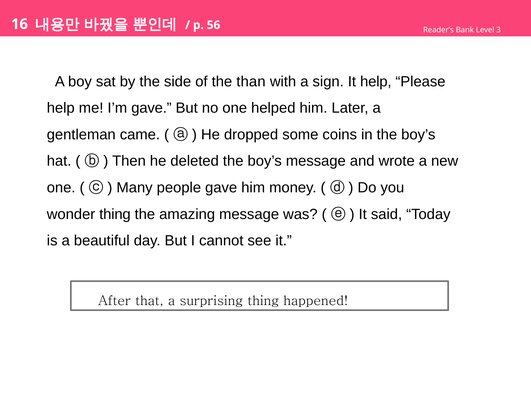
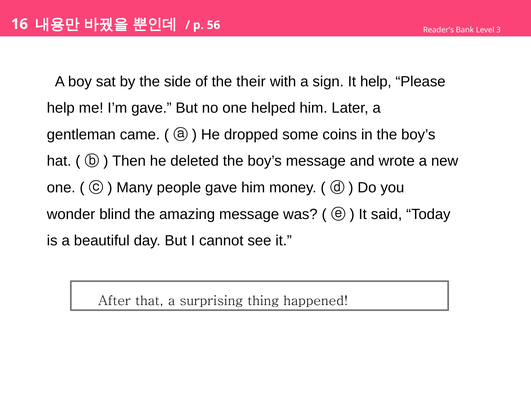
than: than -> their (251, 82)
wonder thing: thing -> blind (115, 214)
